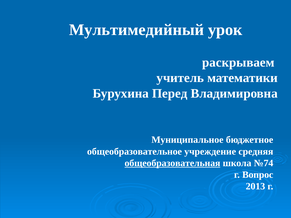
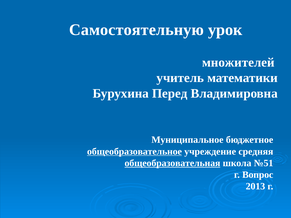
Мультимедийный: Мультимедийный -> Самостоятельную (136, 30)
раскрываем: раскрываем -> множителей (238, 62)
общеобразовательное underline: none -> present (134, 152)
№74: №74 -> №51 (264, 163)
